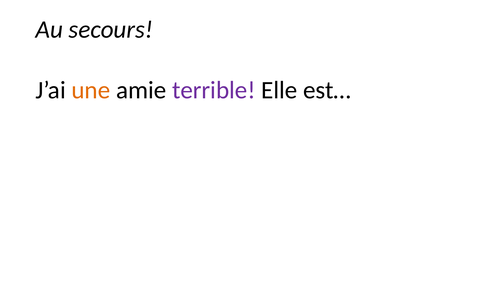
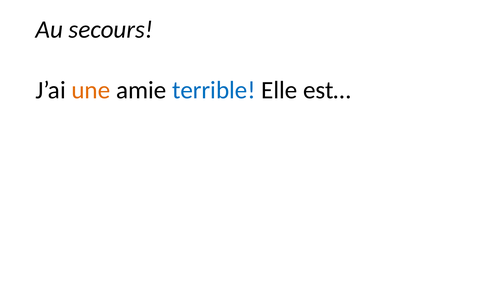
terrible colour: purple -> blue (214, 90)
